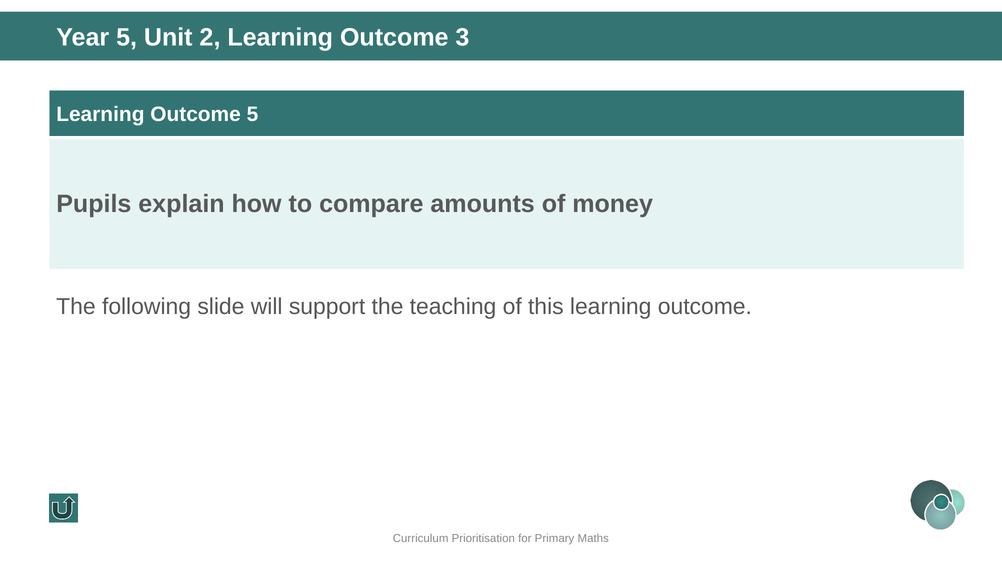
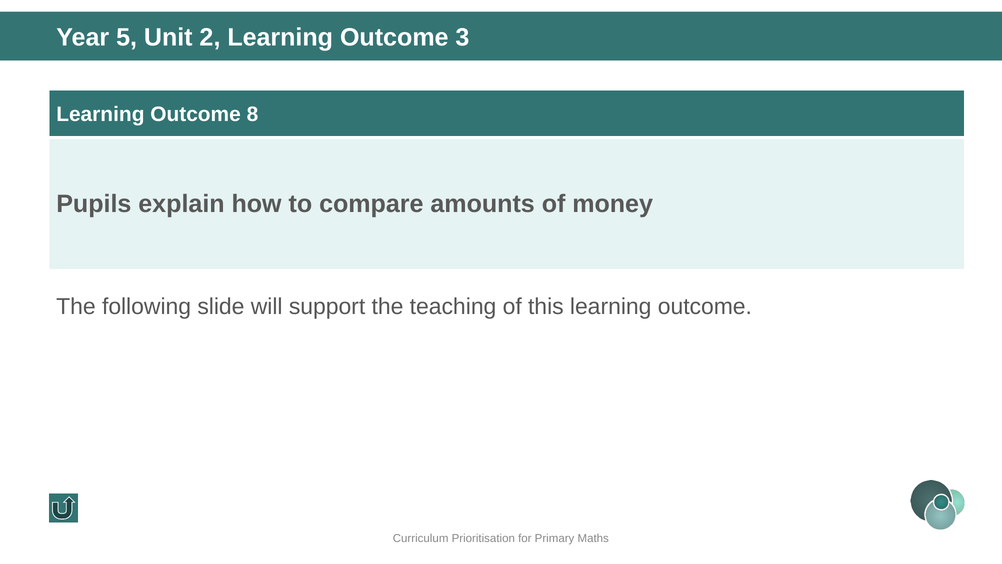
Outcome 5: 5 -> 8 (252, 114)
